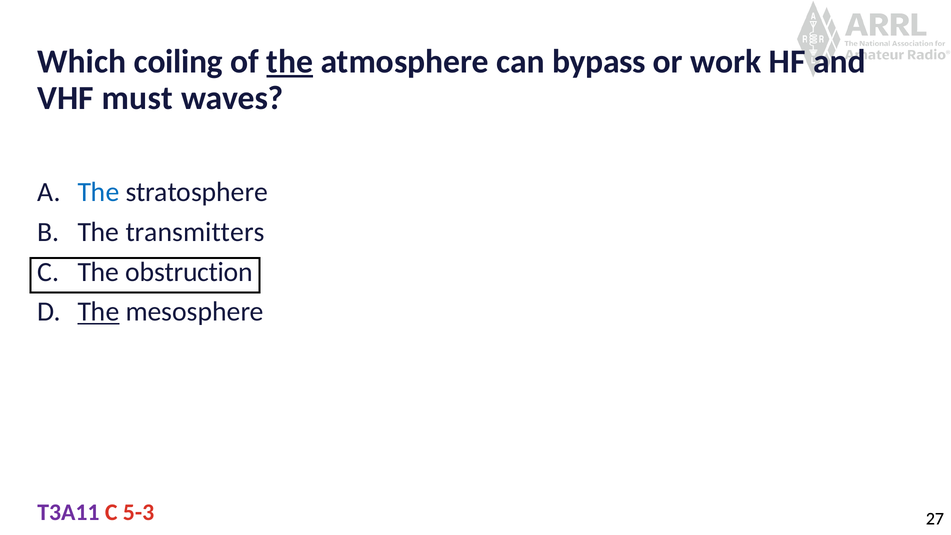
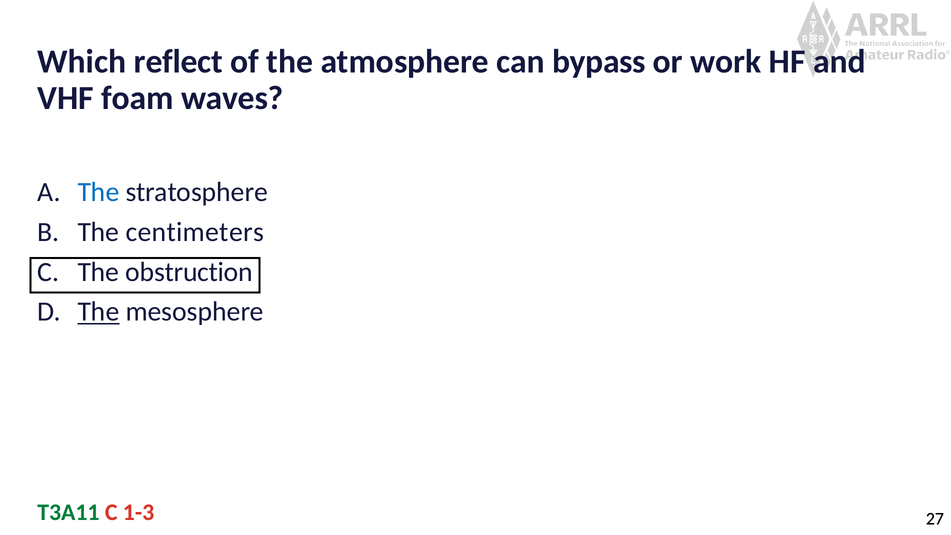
coiling: coiling -> reflect (178, 62)
the underline: present -> none (290, 62)
must: must -> foam (138, 98)
transmitters: transmitters -> centimeters (195, 232)
T3A11 colour: purple -> green (68, 512)
5-3: 5-3 -> 1-3 (139, 512)
